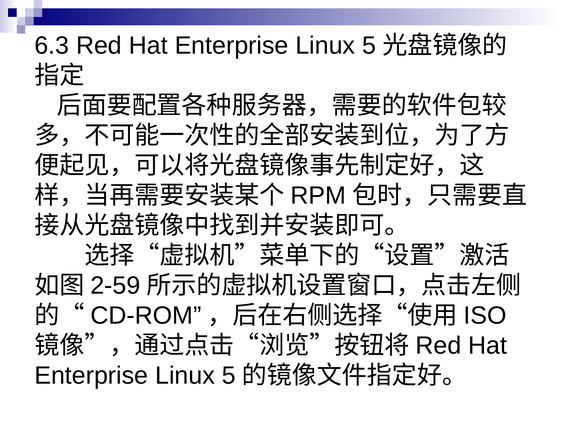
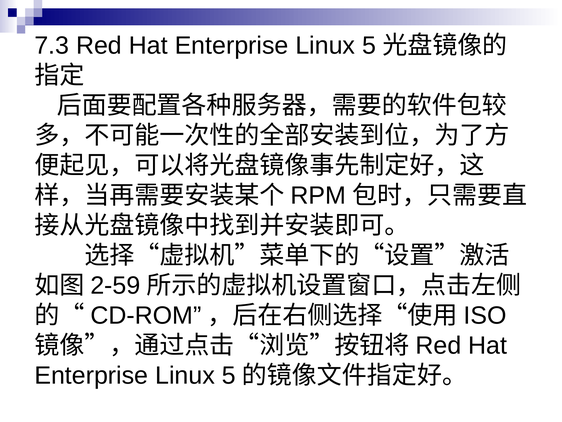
6.3: 6.3 -> 7.3 (52, 45)
